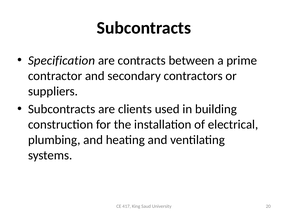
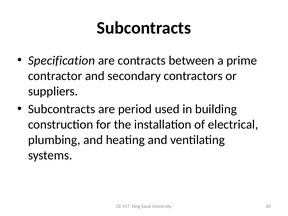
clients: clients -> period (135, 109)
